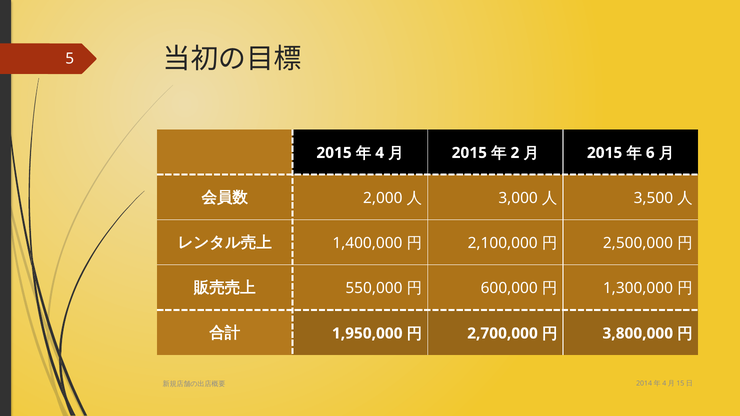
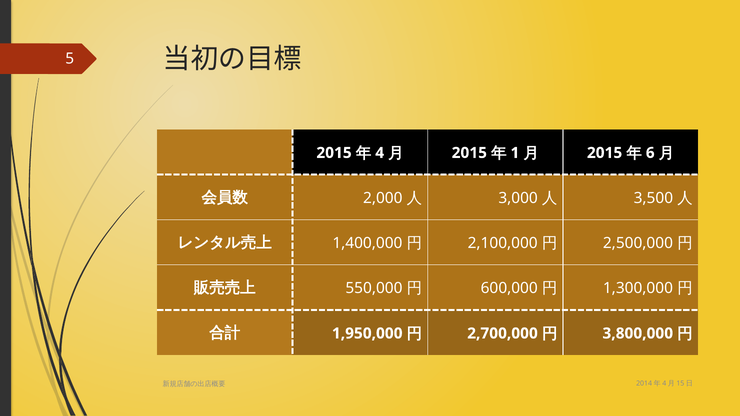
2: 2 -> 1 (515, 153)
